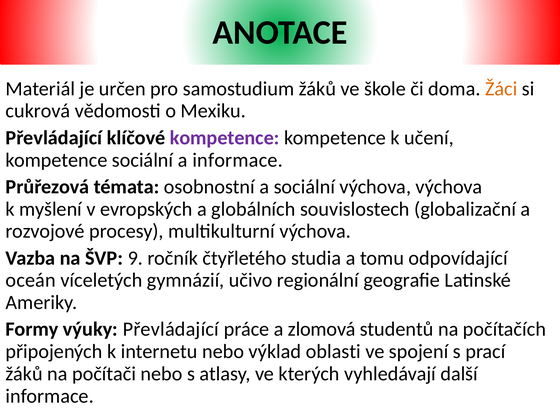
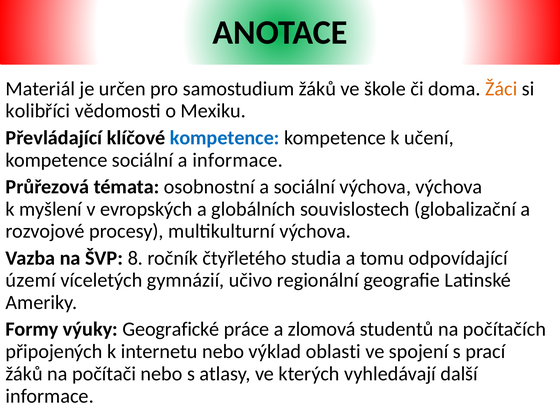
cukrová: cukrová -> kolibříci (38, 111)
kompetence colour: purple -> blue (225, 138)
9: 9 -> 8 (135, 258)
oceán: oceán -> území (31, 280)
výuky Převládající: Převládající -> Geografické (171, 329)
